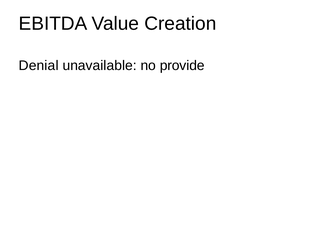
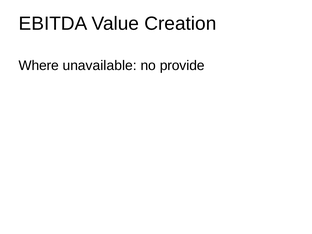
Denial: Denial -> Where (39, 65)
